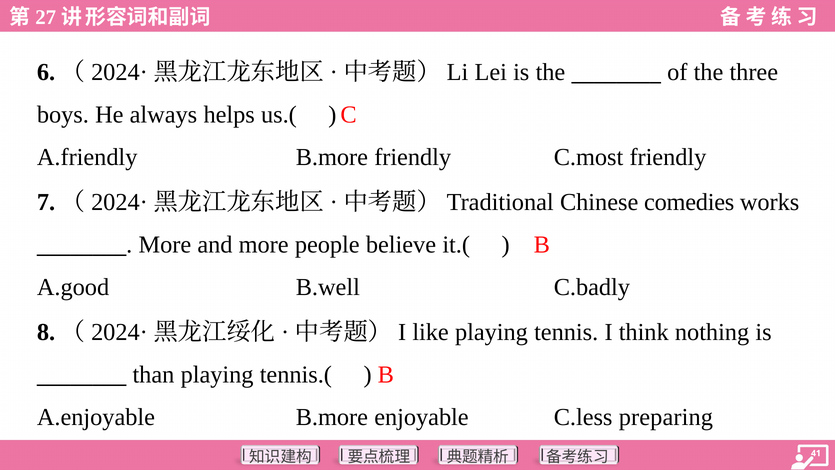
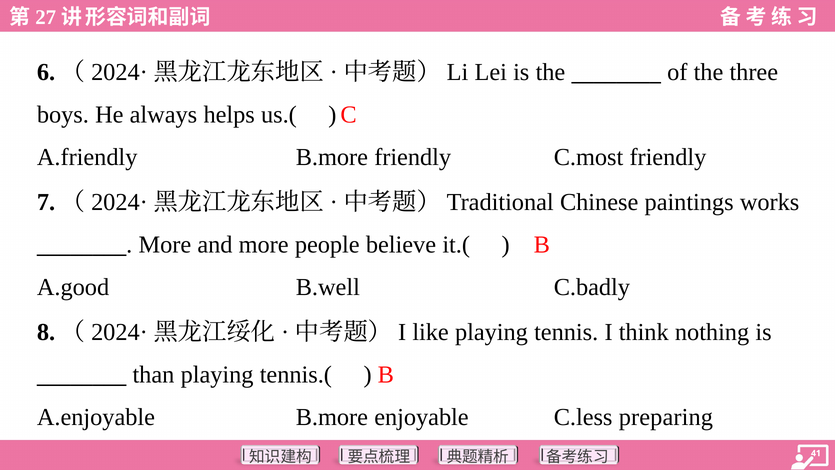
comedies: comedies -> paintings (689, 202)
